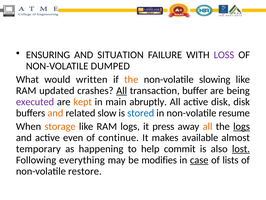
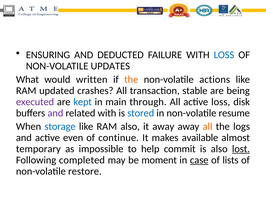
SITUATION: SITUATION -> DEDUCTED (121, 55)
LOSS colour: purple -> blue (224, 55)
DUMPED: DUMPED -> UPDATES (110, 66)
slowing: slowing -> actions (215, 79)
All underline: present -> none (122, 90)
buffer: buffer -> stable (195, 90)
kept colour: orange -> blue (83, 102)
abruptly: abruptly -> through (148, 102)
active disk: disk -> loss (221, 102)
and colour: orange -> purple (55, 113)
related slow: slow -> with (107, 113)
storage colour: orange -> blue (60, 126)
RAM logs: logs -> also (130, 126)
it press: press -> away (163, 126)
logs underline: present -> none (242, 126)
happening: happening -> impossible (101, 148)
everything: everything -> completed (82, 160)
modifies: modifies -> moment (159, 160)
